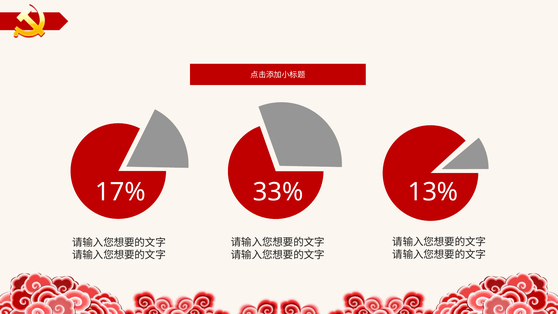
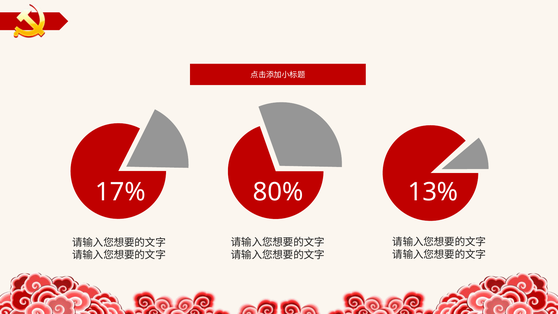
33%: 33% -> 80% (278, 192)
